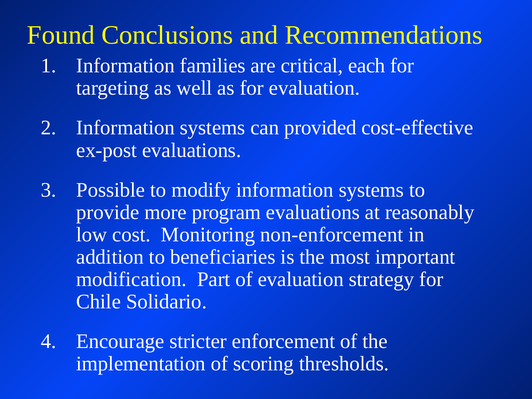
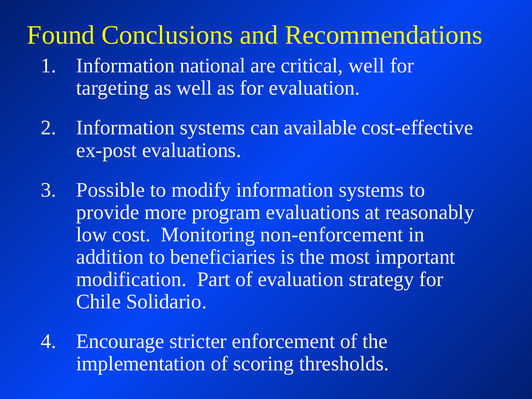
families: families -> national (213, 66)
critical each: each -> well (367, 66)
provided: provided -> available (320, 128)
